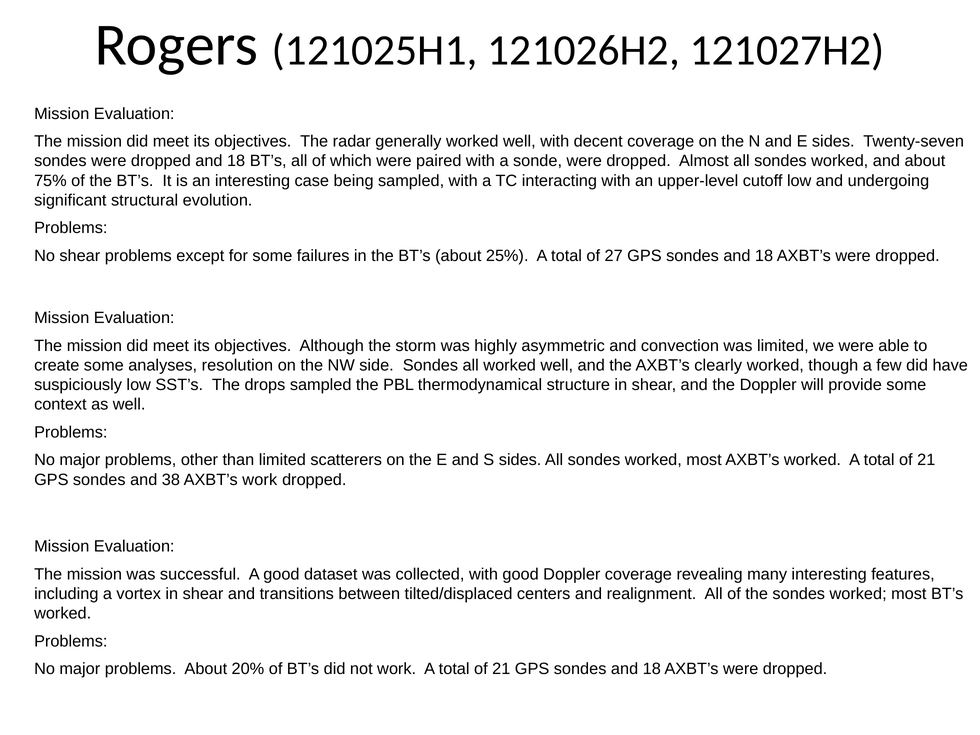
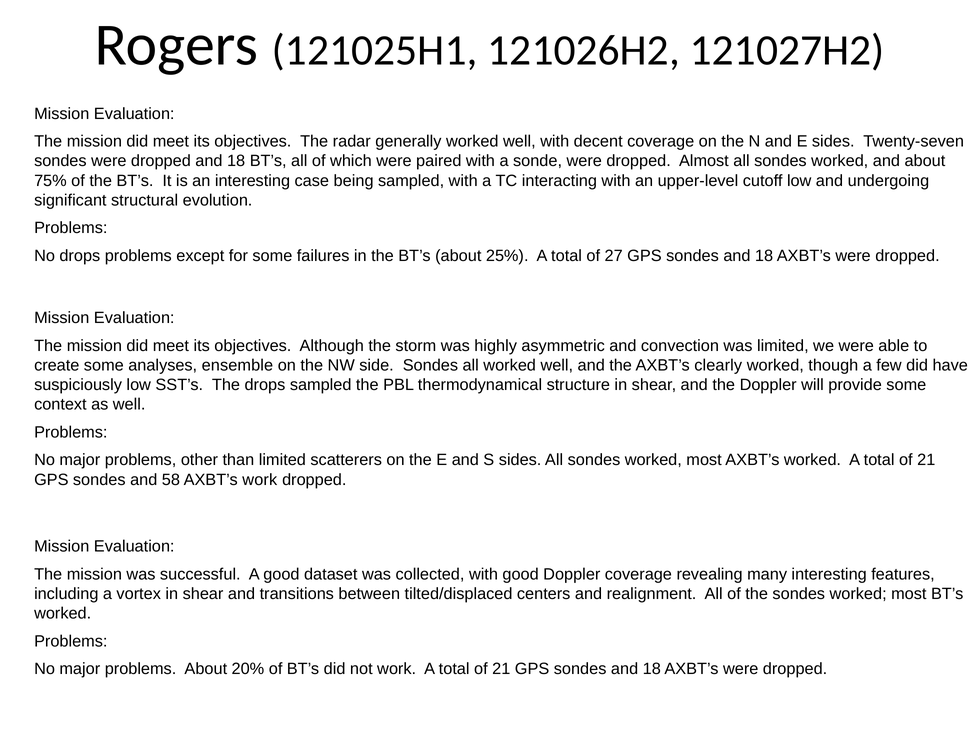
No shear: shear -> drops (80, 256)
resolution: resolution -> ensemble (237, 365)
38: 38 -> 58 (171, 480)
